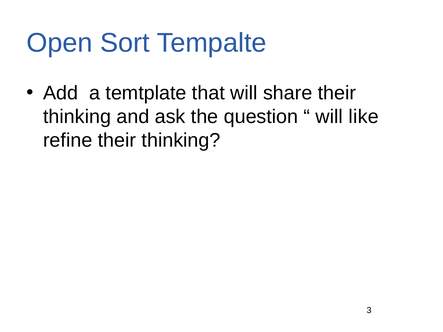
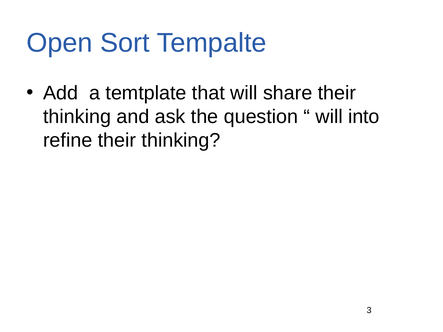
like: like -> into (364, 117)
